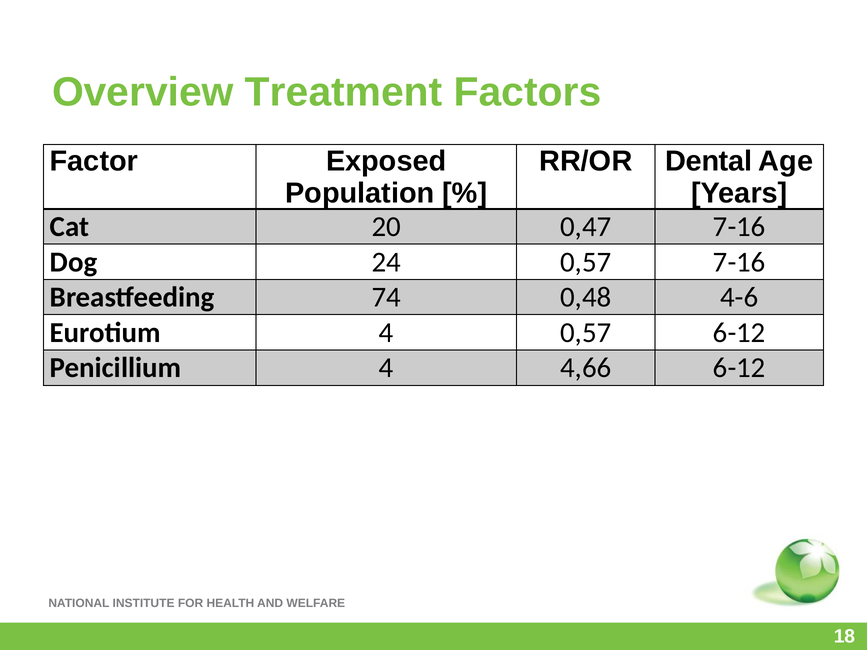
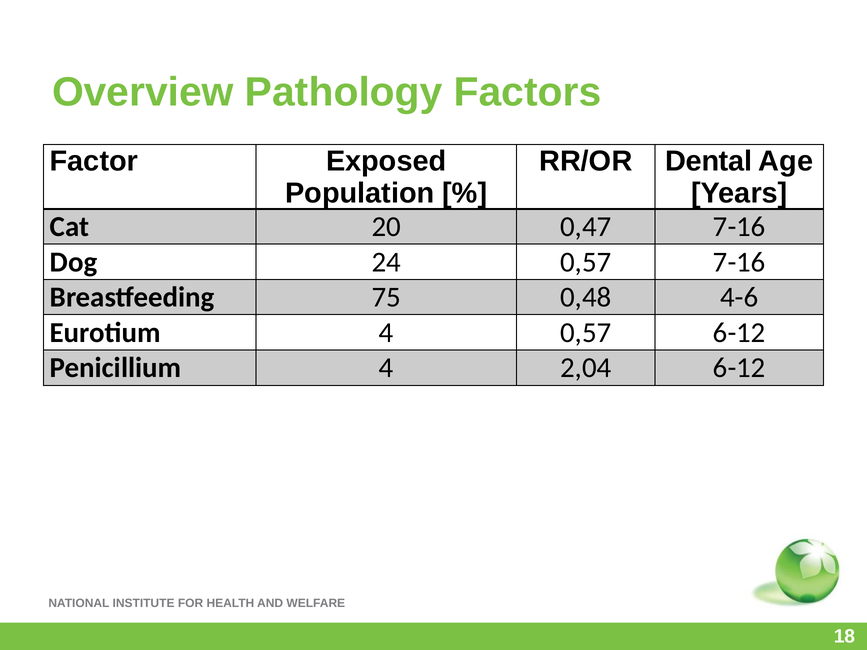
Treatment: Treatment -> Pathology (344, 92)
74: 74 -> 75 (386, 297)
4,66: 4,66 -> 2,04 (586, 368)
